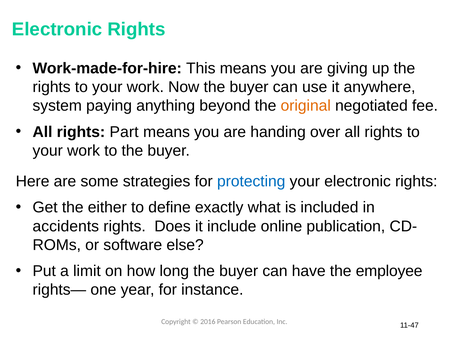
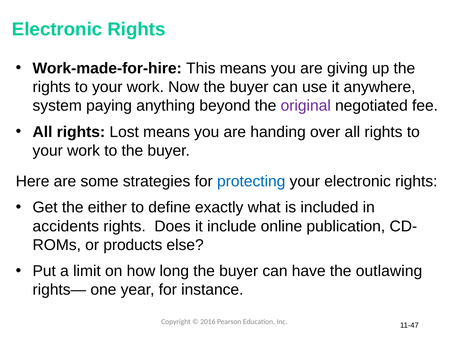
original colour: orange -> purple (306, 106)
Part: Part -> Lost (124, 132)
software: software -> products (133, 245)
employee: employee -> outlawing (389, 271)
